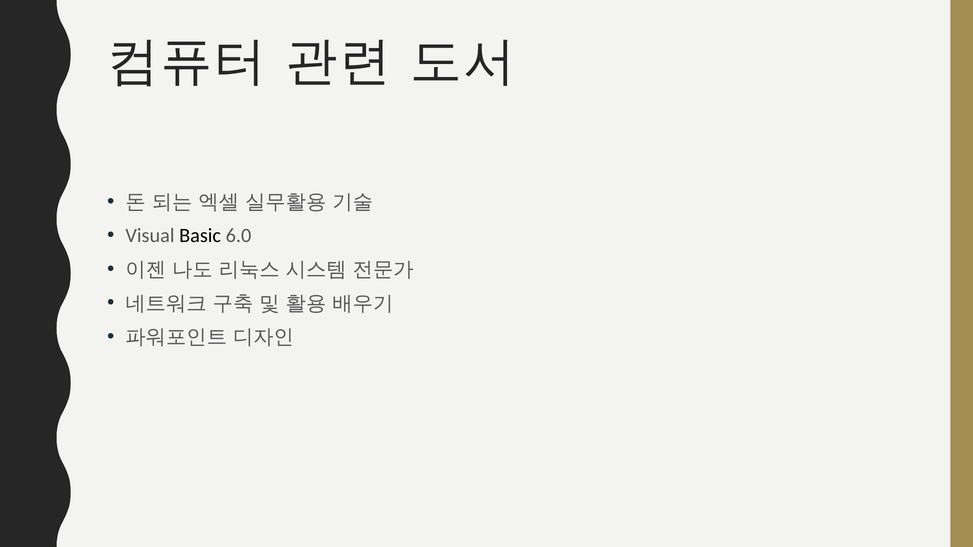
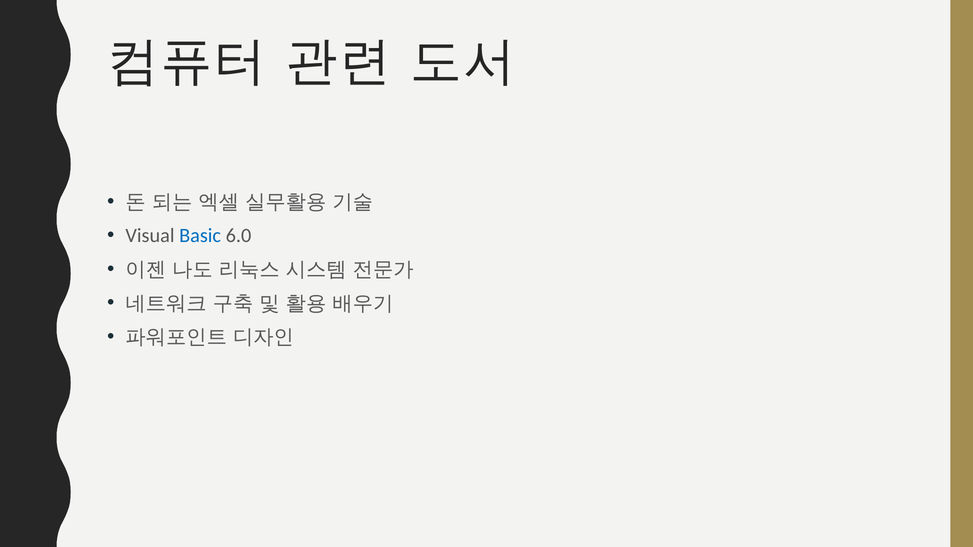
Basic colour: black -> blue (200, 236)
